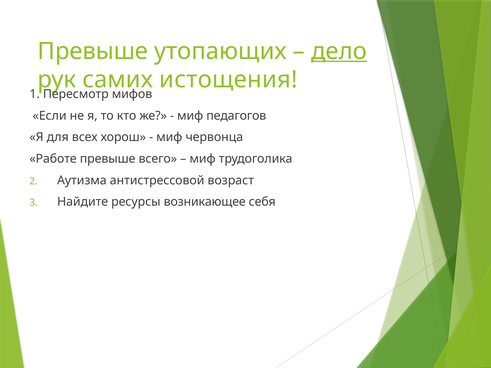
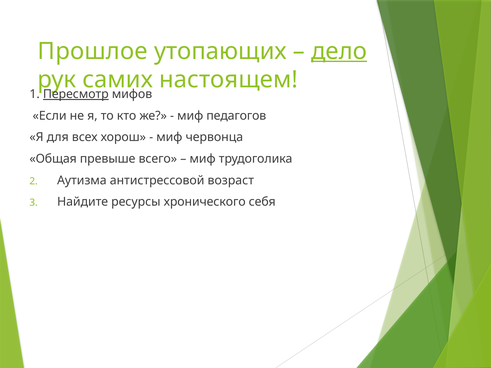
Превыше: Превыше -> Прошлое (93, 51)
истощения: истощения -> настоящем (229, 80)
Пересмотр underline: none -> present (76, 94)
Работе: Работе -> Общая (53, 159)
возникающее: возникающее -> хронического (205, 202)
